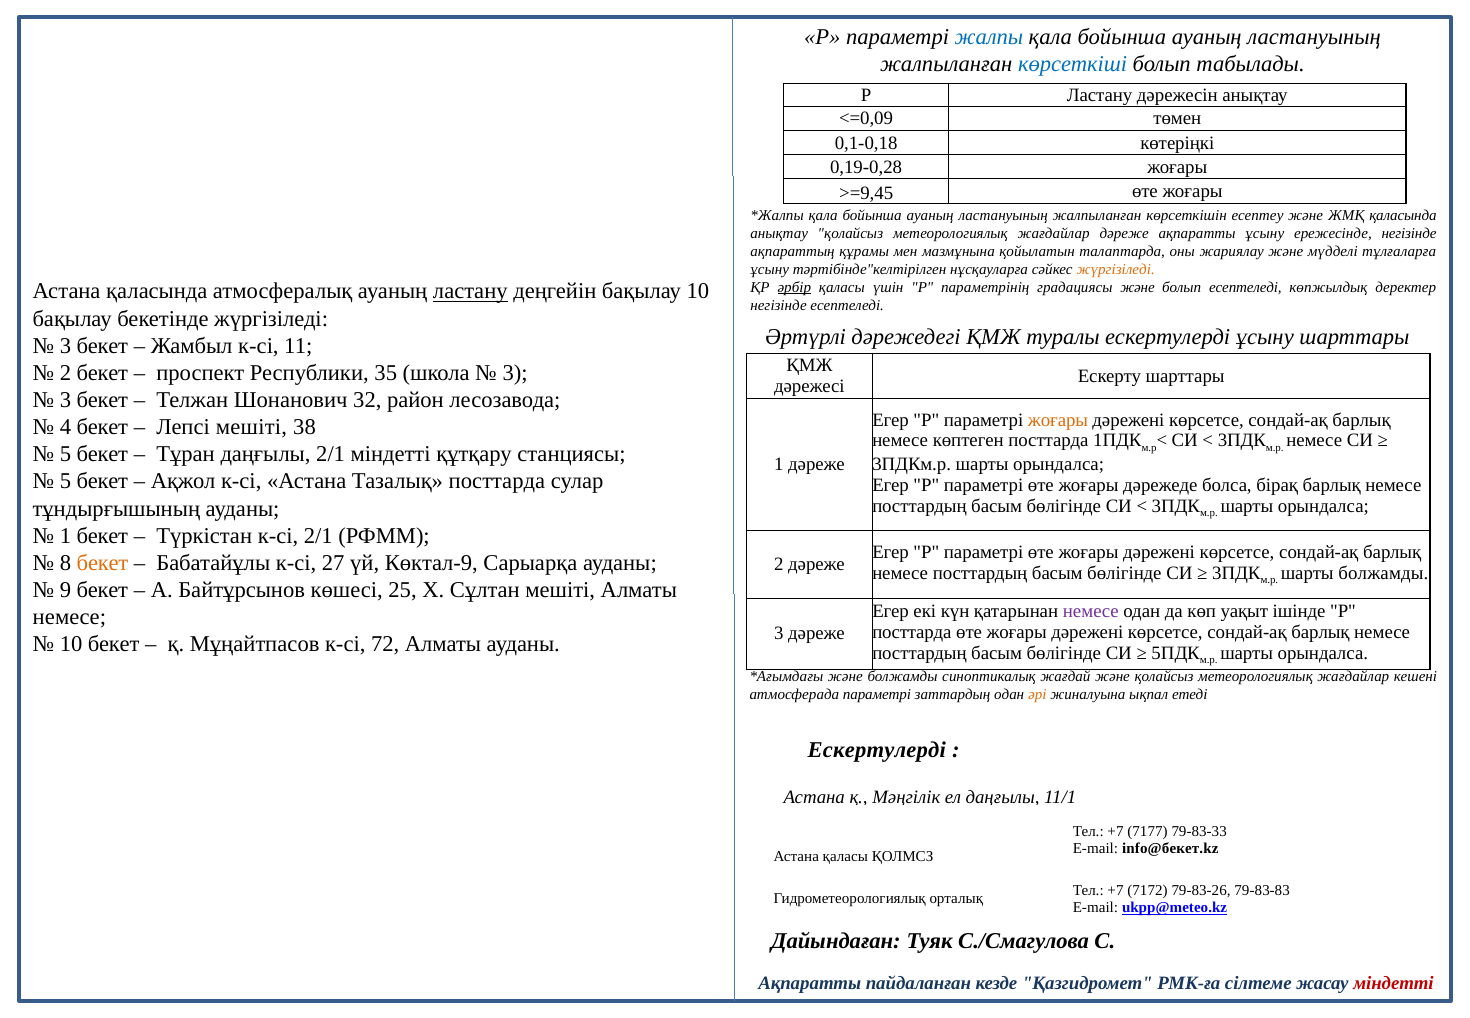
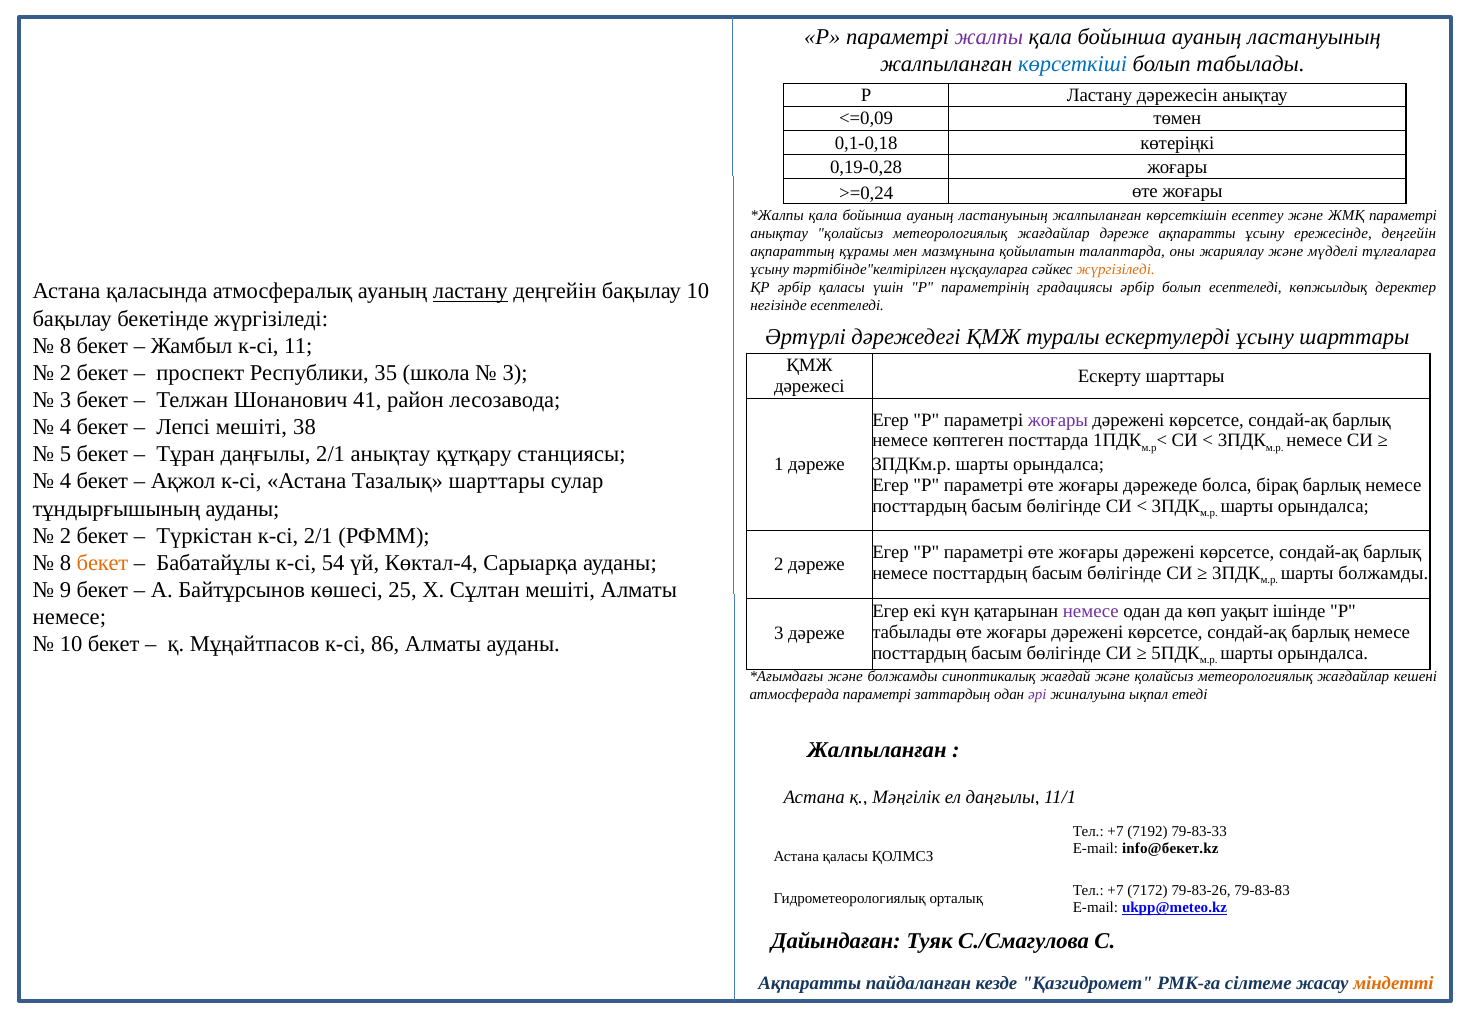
жалпы colour: blue -> purple (989, 37)
>=9,45: >=9,45 -> >=0,24 (866, 193)
ЖМҚ қаласында: қаласында -> параметрі (1403, 215)
ережесінде негізінде: негізінде -> деңгейін (1409, 233)
әрбір underline: present -> none (794, 287)
градациясы және: және -> әрбір (1137, 287)
3: 3 -> 8 (65, 346)
32: 32 -> 41 (367, 400)
жоғары colour: orange -> purple (1058, 420)
2/1 міндетті: міндетті -> анықтау (391, 454)
5: 5 -> 4 (65, 481)
Тазалық посттарда: посттарда -> шарттары (497, 481)
1: 1 -> 2 (65, 536)
27: 27 -> 54 (333, 563)
Көктал-9: Көктал-9 -> Көктал-4 (431, 563)
посттарда: посттарда -> табылады (912, 632)
72: 72 -> 86 (385, 644)
әрі colour: orange -> purple (1037, 694)
Ескертулерді: Ескертулерді -> Жалпыланған (877, 750)
7177: 7177 -> 7192 (1147, 831)
міндетті colour: red -> orange (1394, 983)
